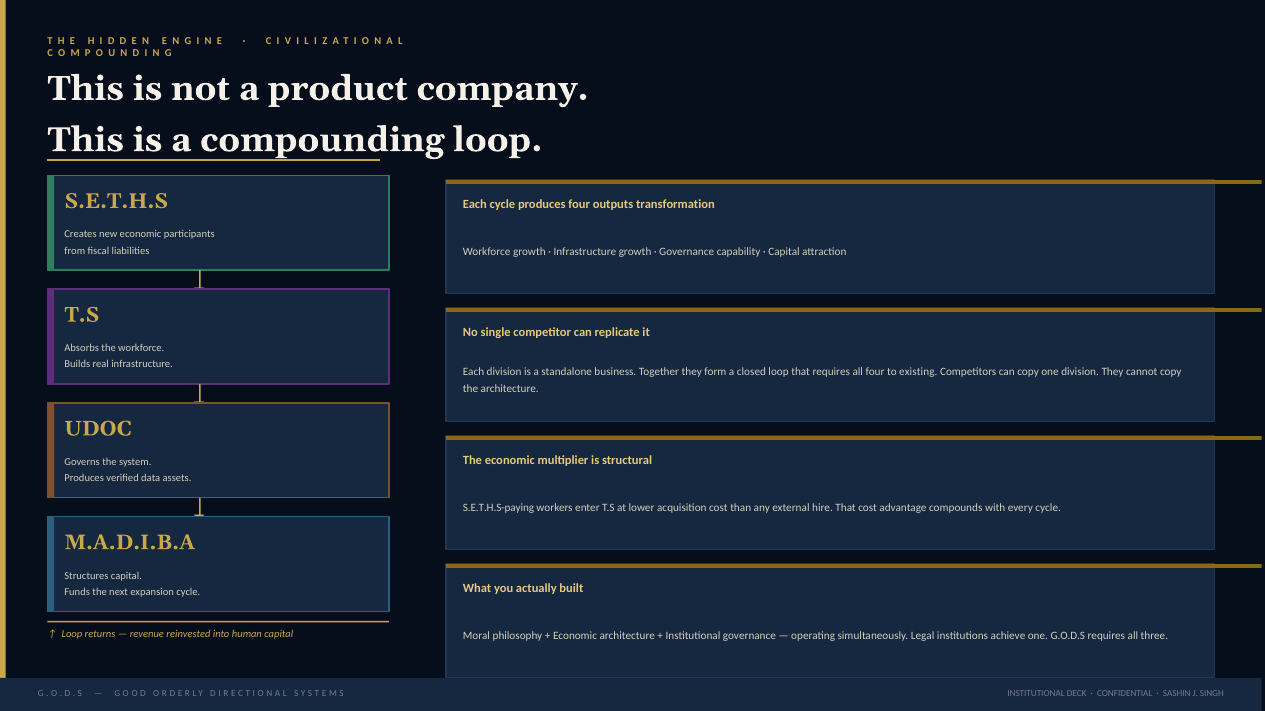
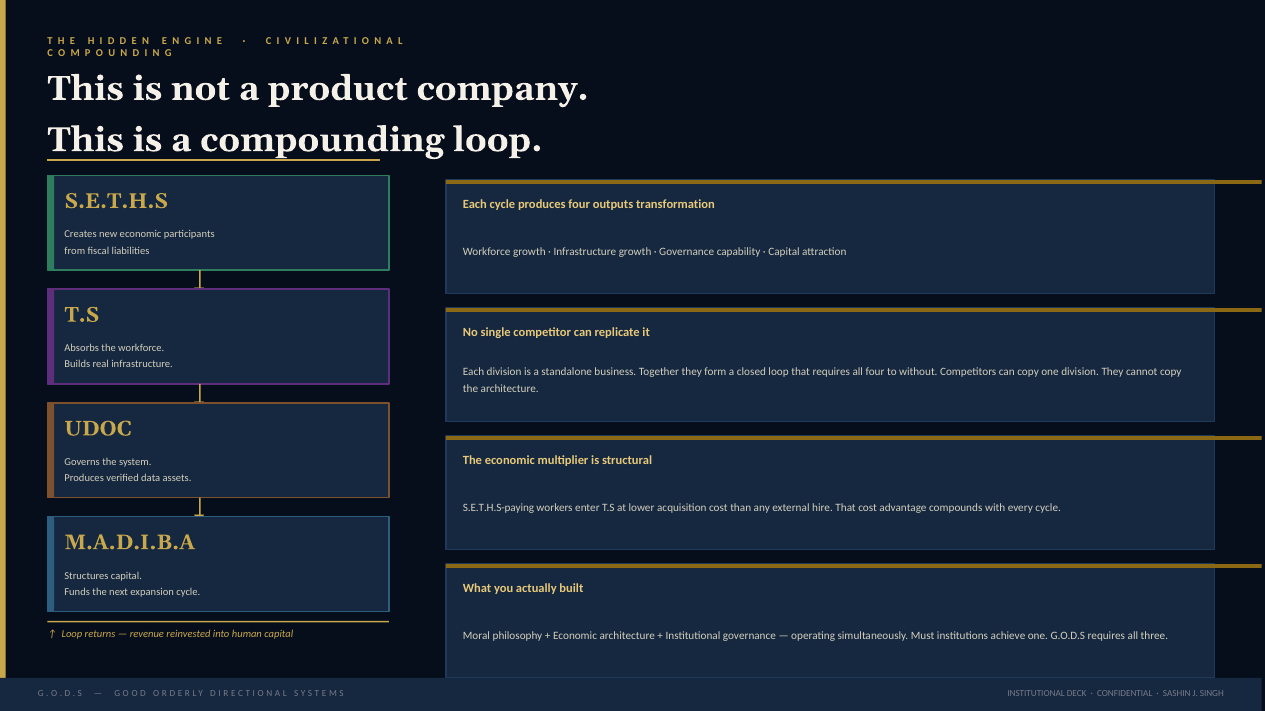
existing: existing -> without (918, 372)
Legal: Legal -> Must (923, 637)
